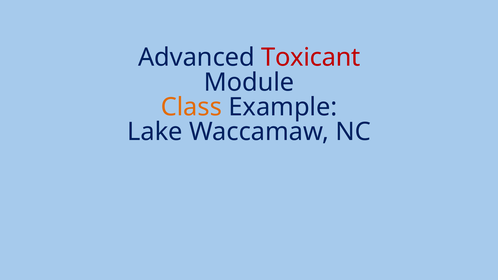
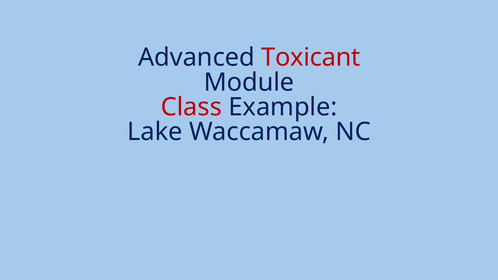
Class colour: orange -> red (191, 107)
